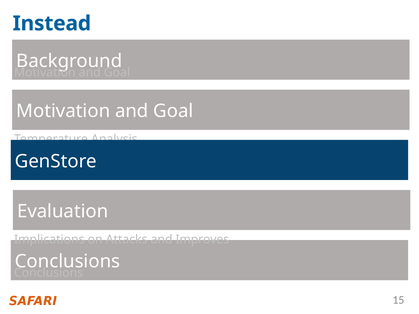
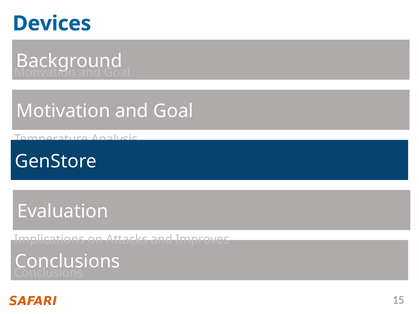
Instead: Instead -> Devices (52, 23)
